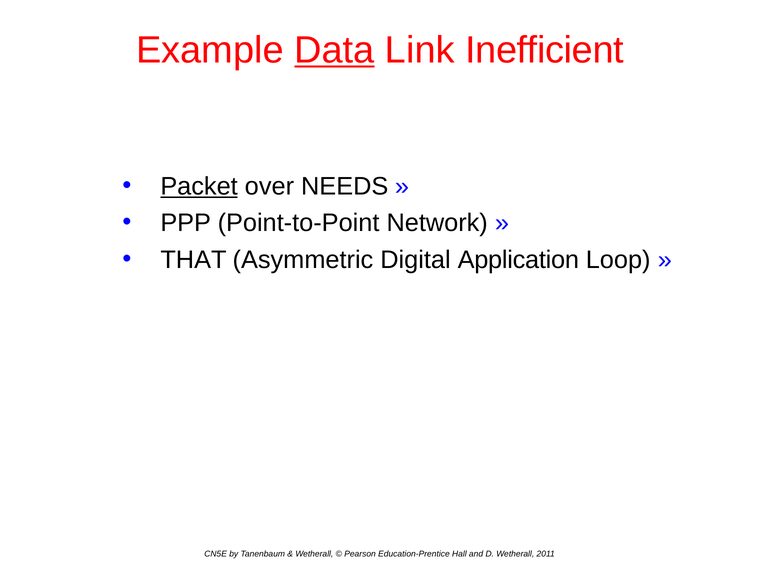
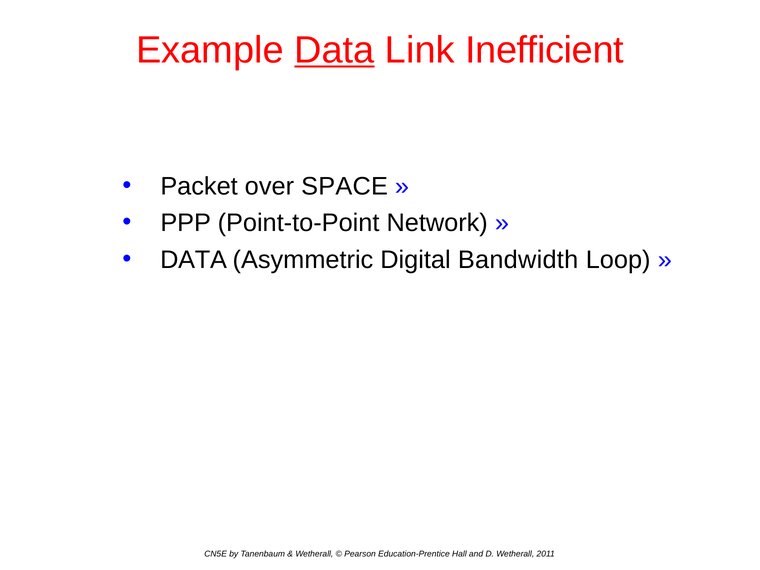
Packet underline: present -> none (199, 186)
NEEDS: NEEDS -> SPACE (345, 186)
THAT: THAT -> DATA (194, 260)
Application: Application -> Bandwidth (518, 260)
